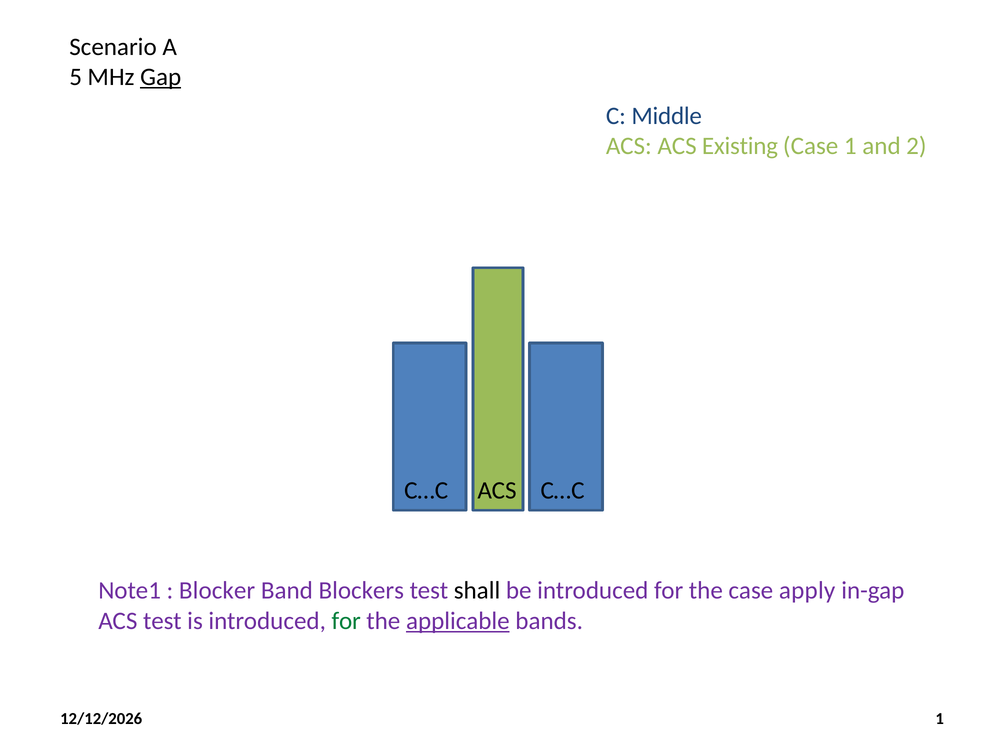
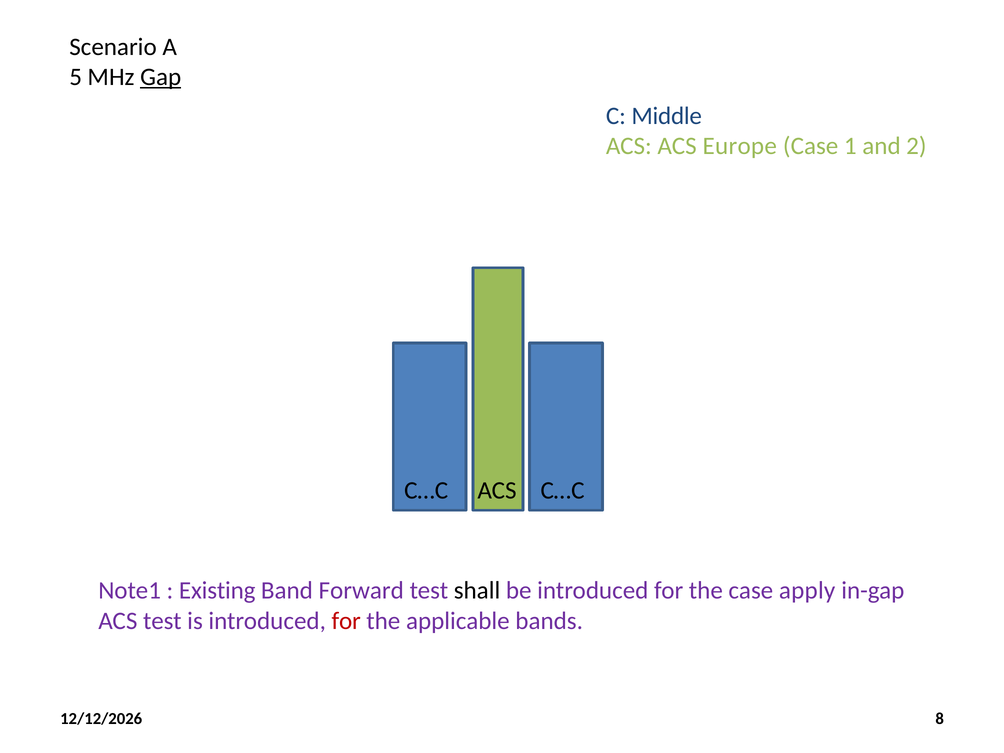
Existing: Existing -> Europe (740, 146)
Blocker: Blocker -> Existing (217, 591)
Blockers: Blockers -> Forward (361, 591)
for colour: green -> red (346, 621)
applicable underline: present -> none (458, 621)
1: 1 -> 8 (940, 719)
